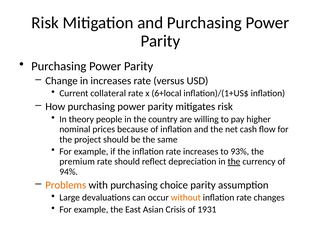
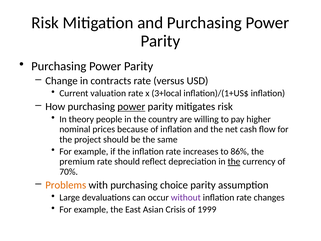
in increases: increases -> contracts (111, 81)
collateral: collateral -> valuation (108, 93)
6+local: 6+local -> 3+local (166, 93)
power underline: none -> present (131, 107)
93%: 93% -> 86% (240, 151)
94%: 94% -> 70% (69, 172)
without colour: orange -> purple (186, 197)
1931: 1931 -> 1999 (207, 209)
